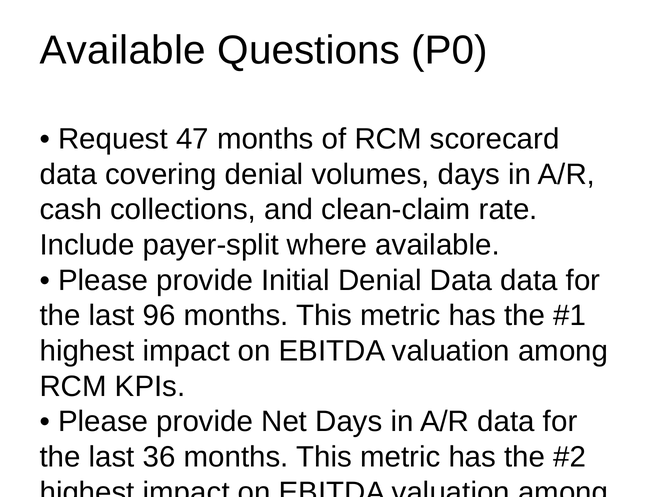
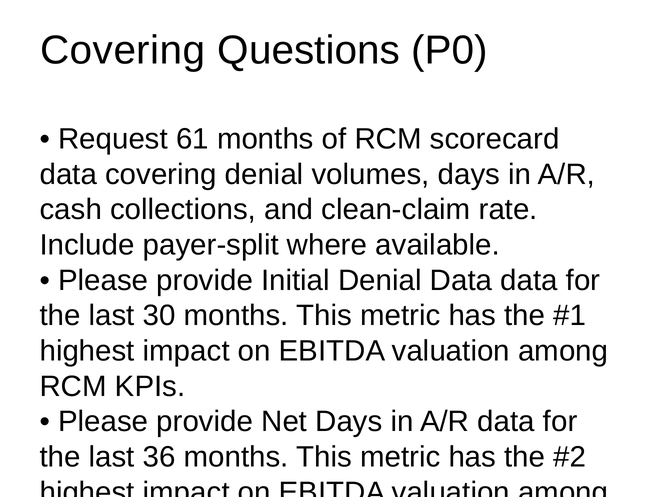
Available: Available -> Covering (123, 50)
47: 47 -> 61 (192, 139)
96: 96 -> 30 (159, 316)
